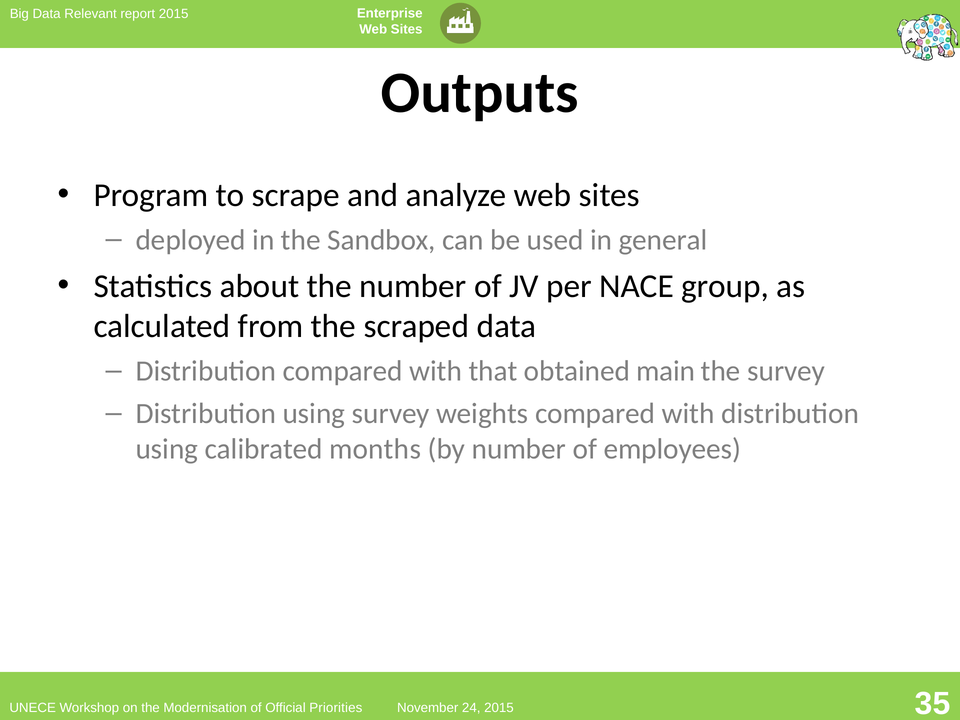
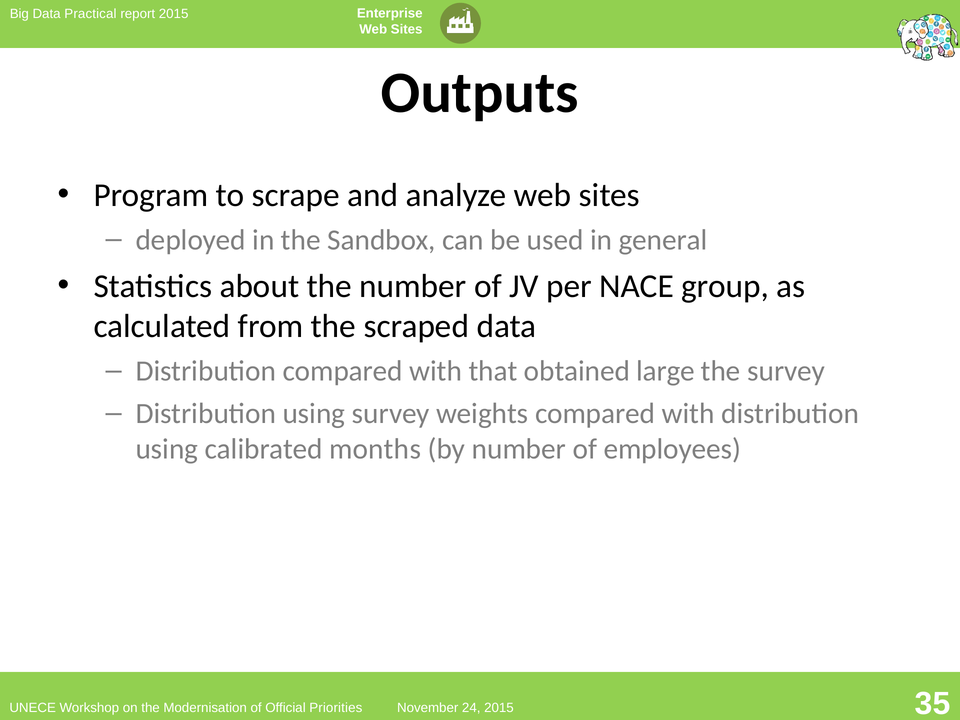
Relevant: Relevant -> Practical (90, 14)
main: main -> large (666, 371)
